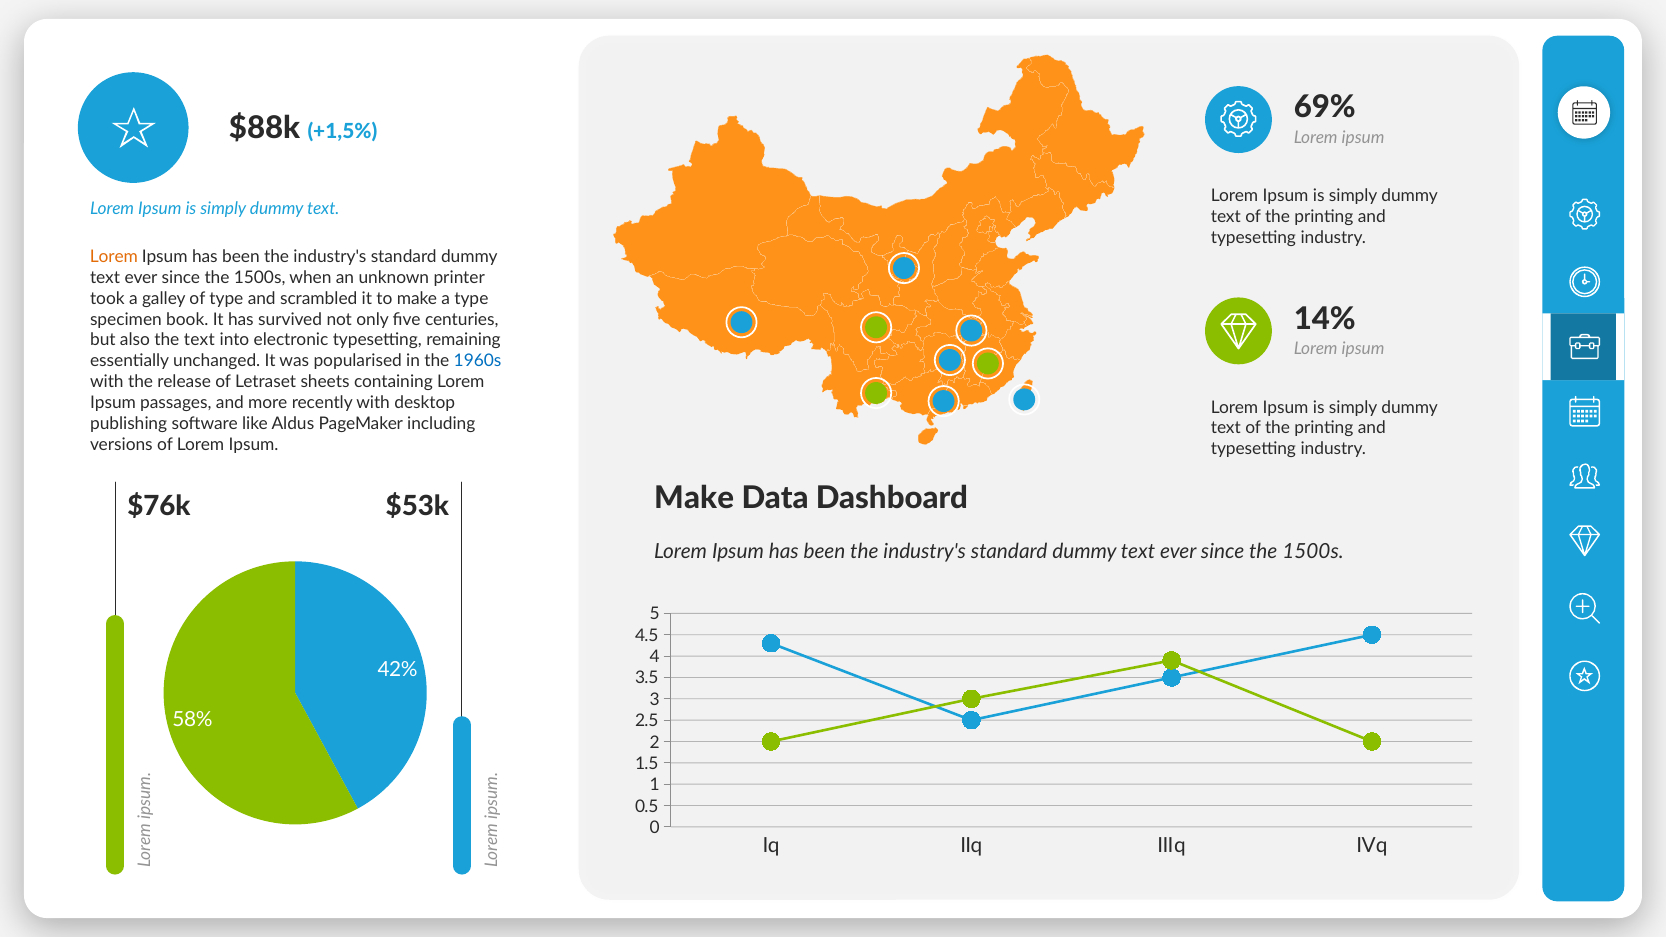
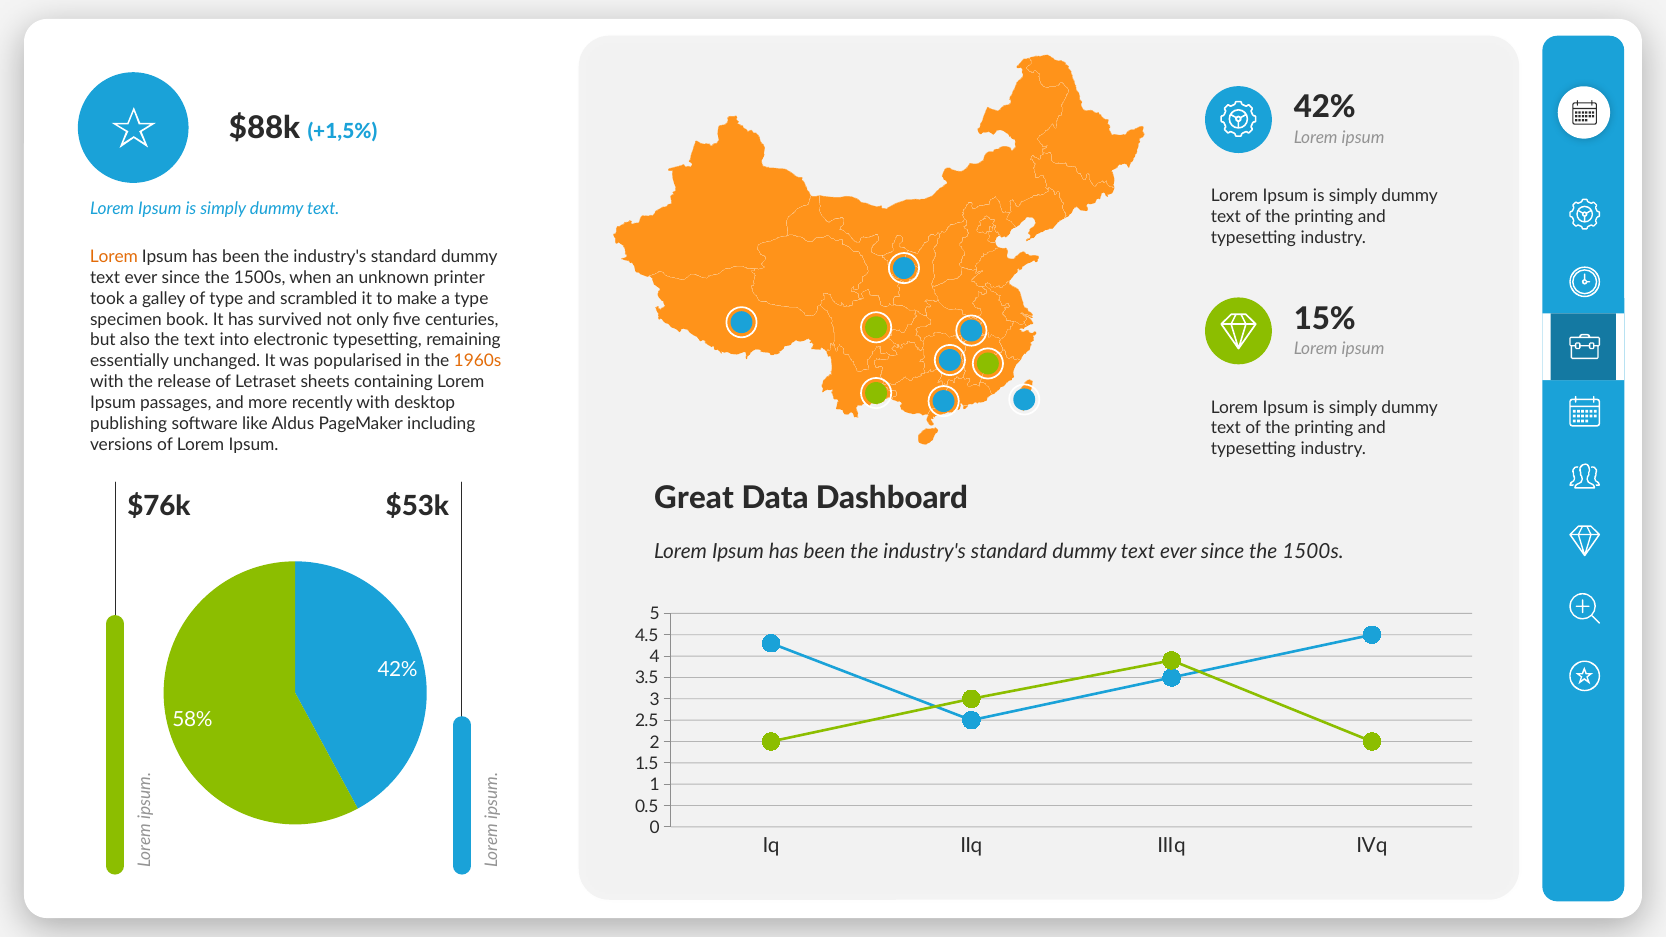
69%: 69% -> 42% (1325, 107)
14%: 14% -> 15% (1325, 319)
1960s colour: blue -> orange (478, 361)
Make: Make -> Great (694, 498)
